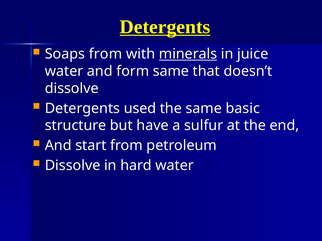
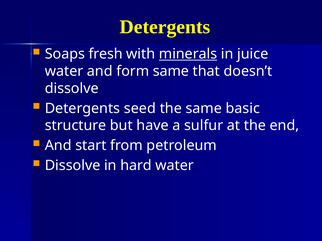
Detergents underline: present -> none (165, 27)
Soaps from: from -> fresh (106, 54)
used: used -> seed (140, 109)
